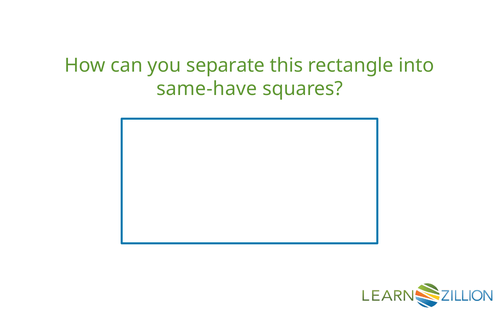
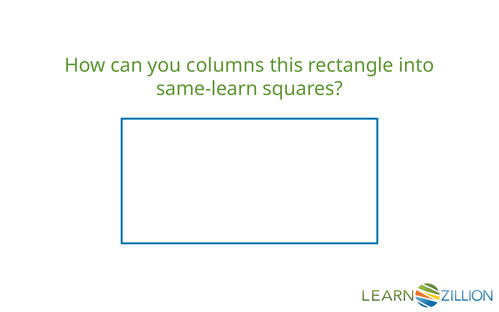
separate: separate -> columns (225, 65)
same-have: same-have -> same-learn (207, 89)
